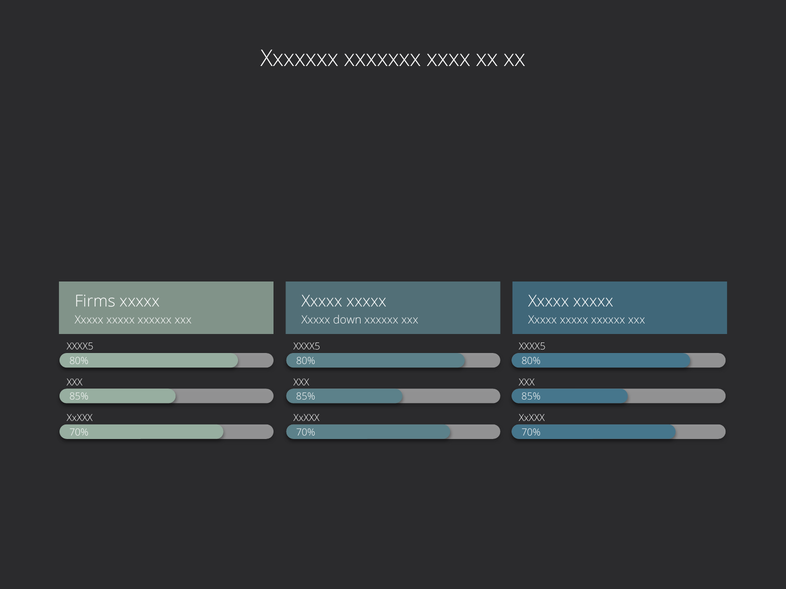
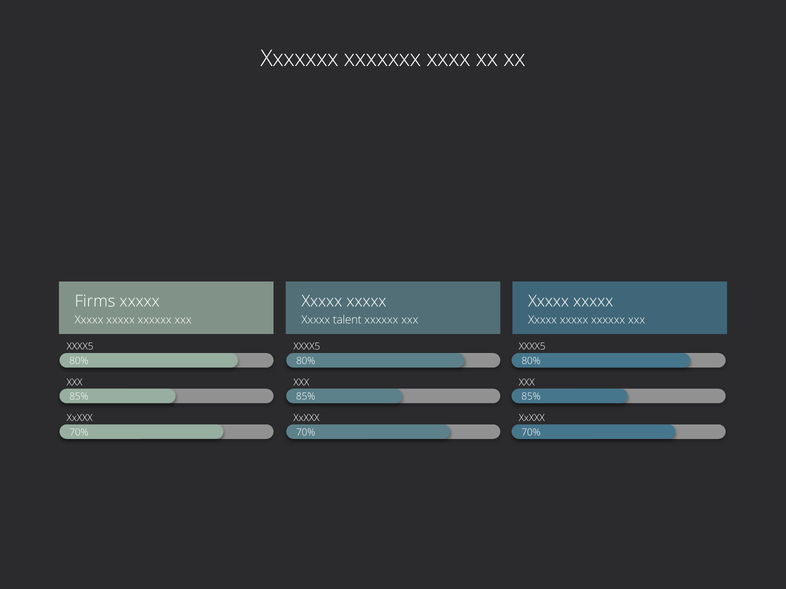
down: down -> talent (347, 320)
